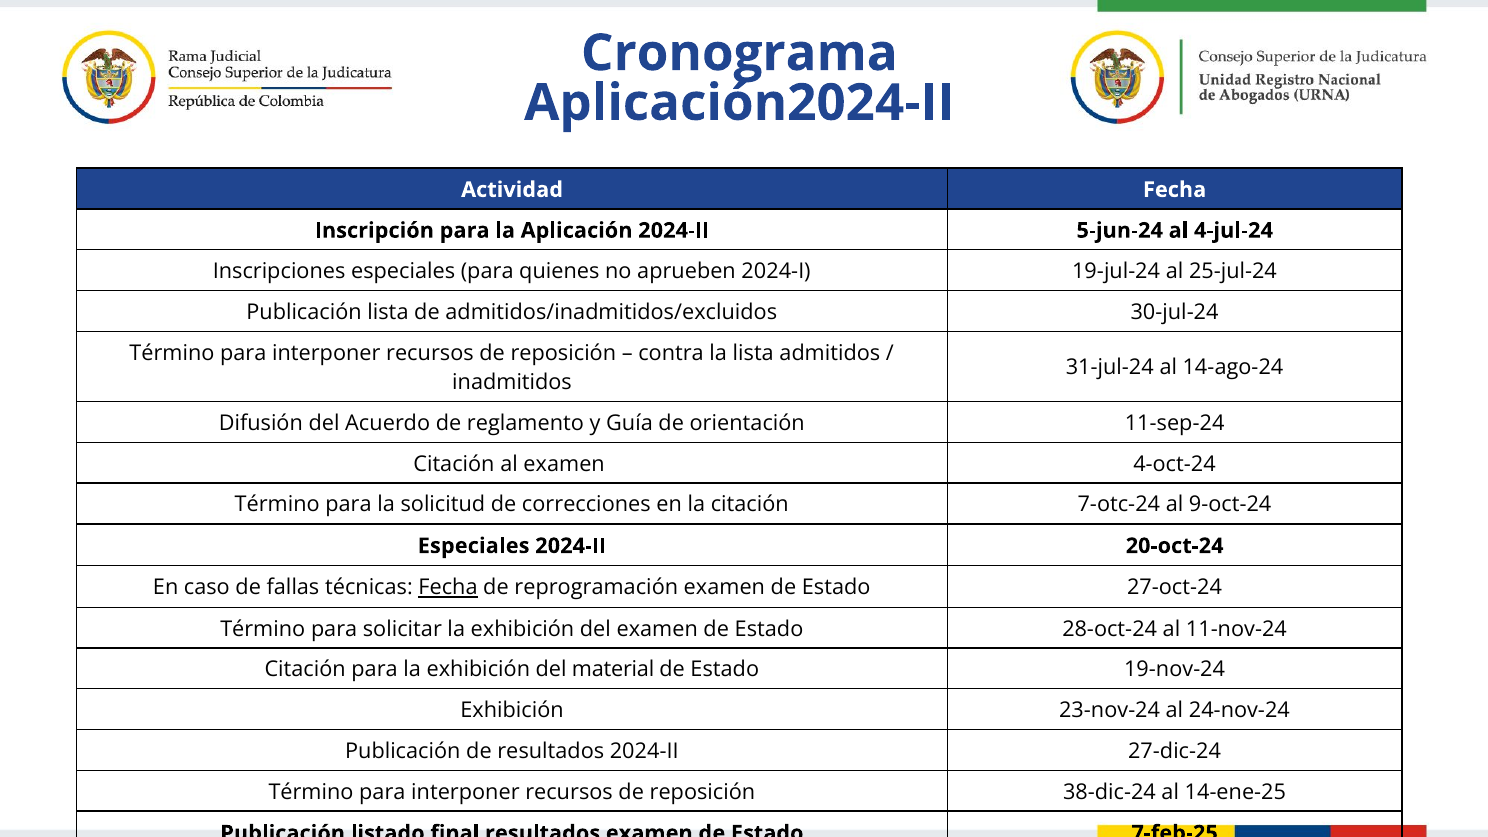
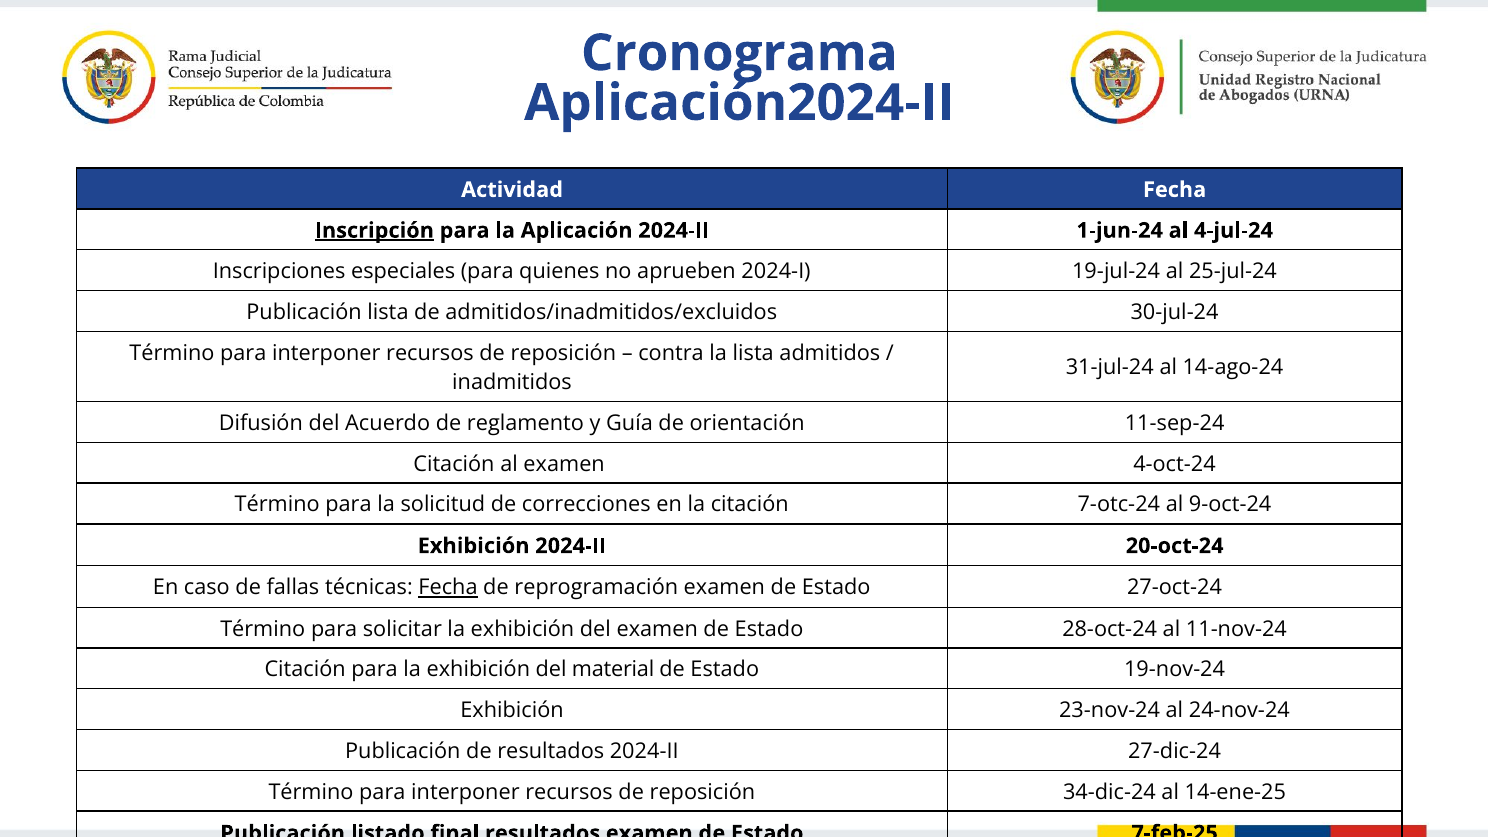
Inscripción underline: none -> present (374, 231)
5-jun-24: 5-jun-24 -> 1-jun-24 (1120, 231)
Especiales: Especiales -> Exhibición (474, 546)
38-dic-24: 38-dic-24 -> 34-dic-24 (1109, 792)
